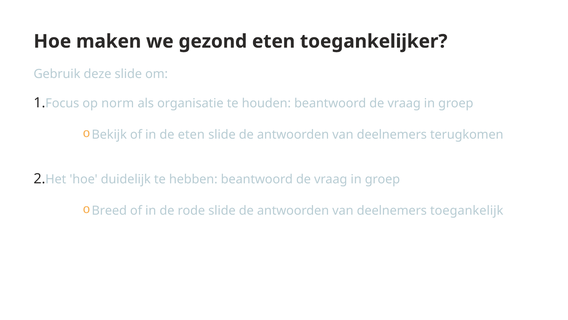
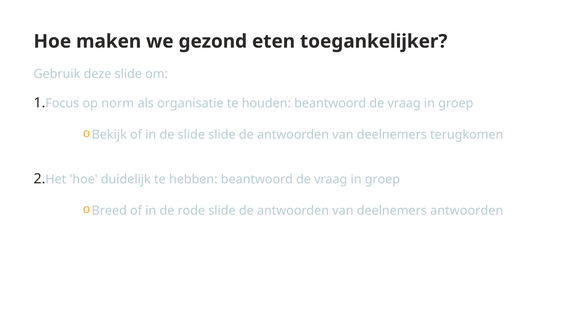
de eten: eten -> slide (191, 135)
deelnemers toegankelijk: toegankelijk -> antwoorden (467, 210)
